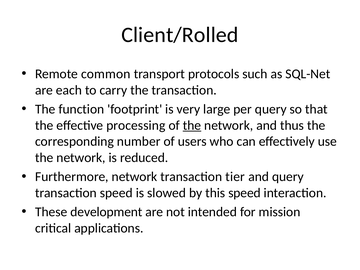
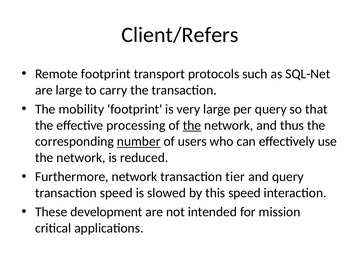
Client/Rolled: Client/Rolled -> Client/Refers (180, 35)
Remote common: common -> footprint (106, 74)
are each: each -> large (69, 90)
function: function -> mobility (81, 109)
number underline: none -> present (139, 142)
